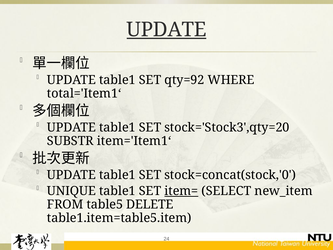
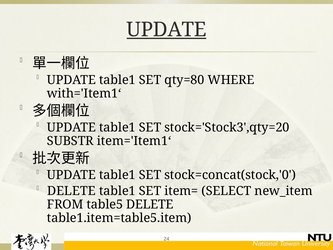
qty=92: qty=92 -> qty=80 (184, 80)
total='Item1‘: total='Item1‘ -> with='Item1‘ (84, 93)
UNIQUE: UNIQUE -> DELETE (71, 191)
item= underline: present -> none (181, 191)
